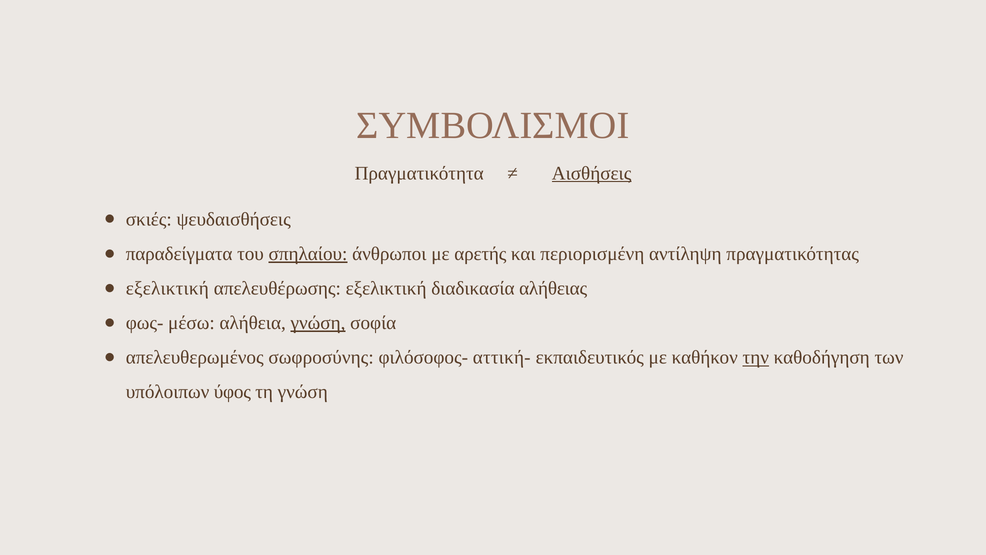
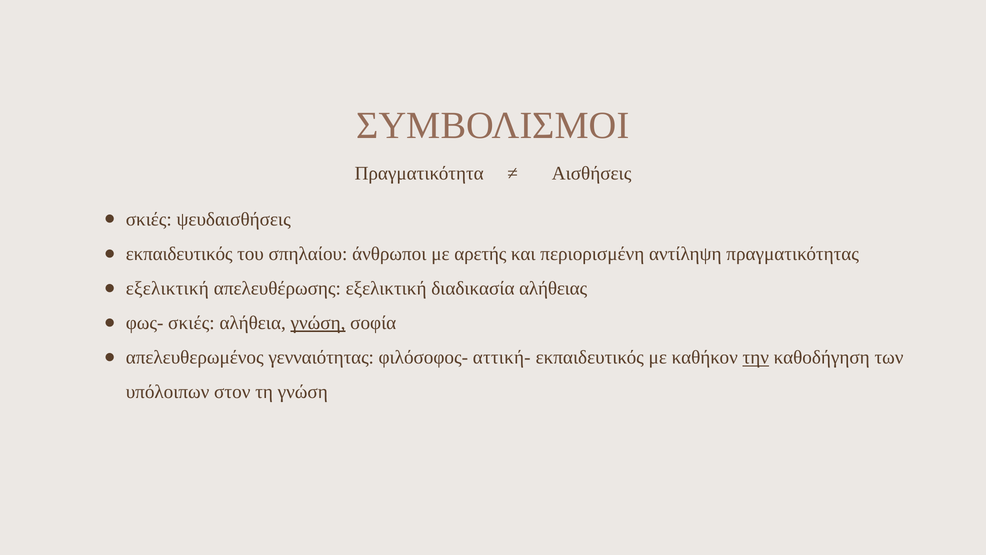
Αισθήσεις underline: present -> none (592, 173)
παραδείγματα: παραδείγματα -> εκπαιδευτικός (179, 254)
σπηλαίου underline: present -> none (308, 254)
φως- μέσω: μέσω -> σκιές (191, 323)
σωφροσύνης: σωφροσύνης -> γενναιότητας (321, 357)
ύφος: ύφος -> στον (232, 392)
